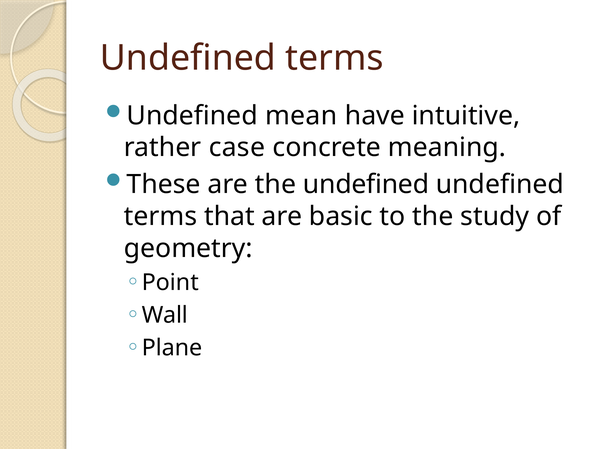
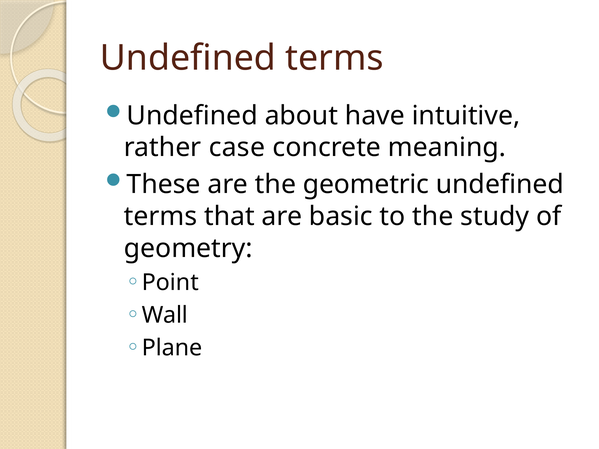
mean: mean -> about (301, 116)
the undefined: undefined -> geometric (366, 185)
